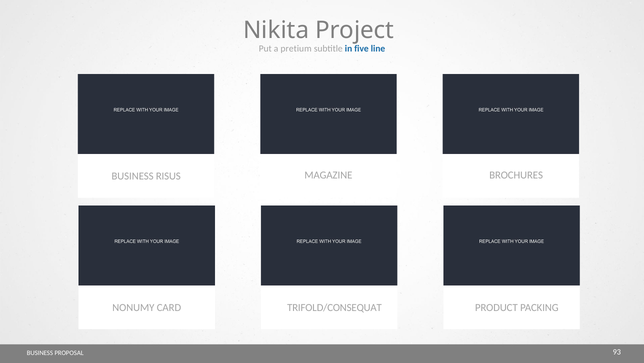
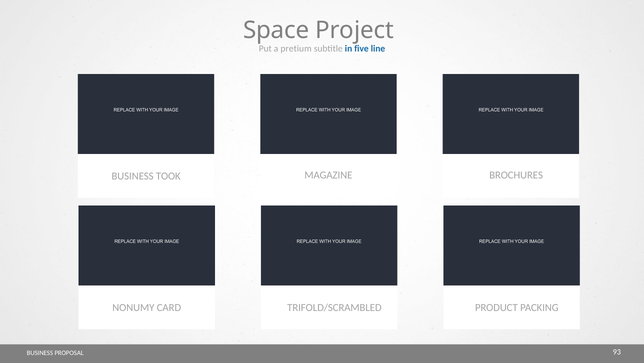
Nikita: Nikita -> Space (276, 30)
RISUS: RISUS -> TOOK (168, 176)
TRIFOLD/CONSEQUAT: TRIFOLD/CONSEQUAT -> TRIFOLD/SCRAMBLED (334, 307)
